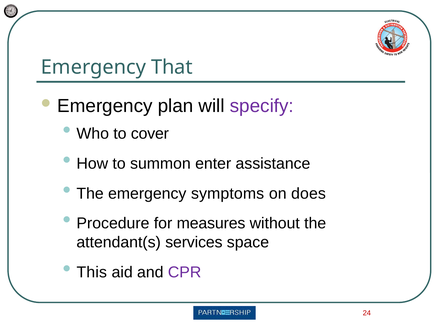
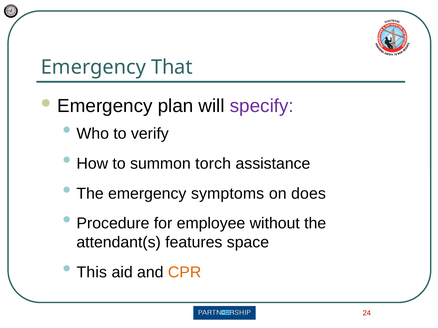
cover: cover -> verify (150, 134)
enter: enter -> torch (213, 164)
measures: measures -> employee (211, 224)
services: services -> features (194, 243)
CPR colour: purple -> orange (185, 273)
